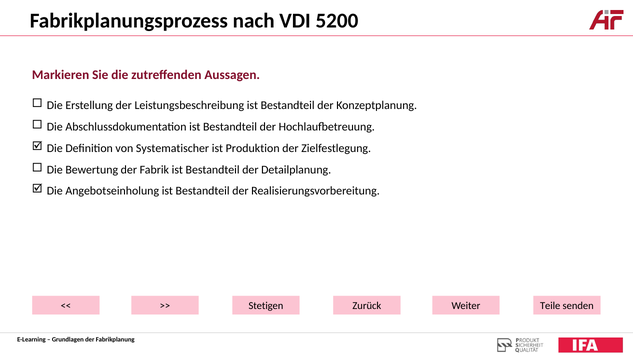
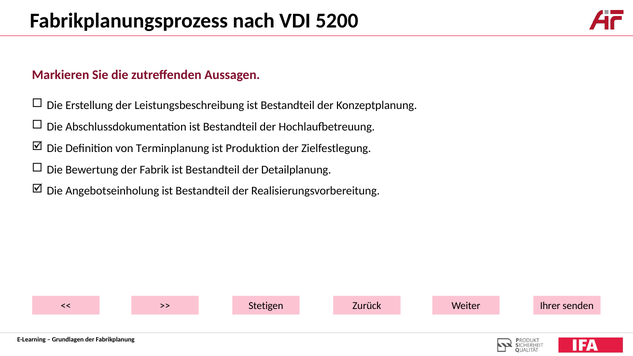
Systematischer: Systematischer -> Terminplanung (173, 148)
Teile: Teile -> Ihrer (550, 306)
